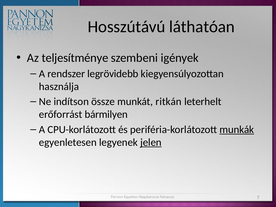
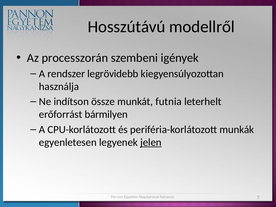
láthatóan: láthatóan -> modellről (202, 27)
teljesítménye: teljesítménye -> processzorán (75, 58)
ritkán: ritkán -> futnia (169, 102)
munkák underline: present -> none (237, 129)
